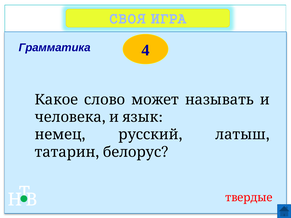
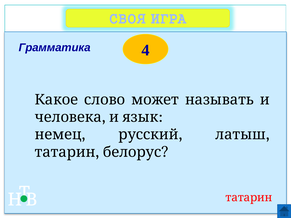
твердые: твердые -> татарин (249, 198)
